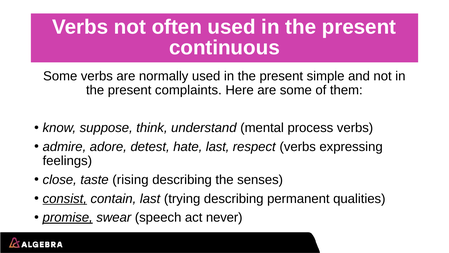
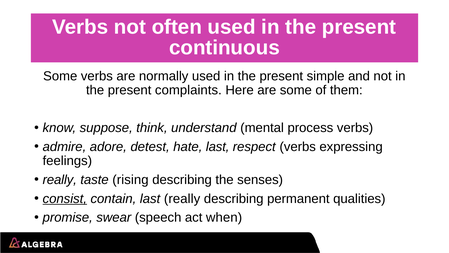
close: close -> really (60, 180)
last trying: trying -> really (182, 198)
promise underline: present -> none (68, 217)
never: never -> when (224, 217)
